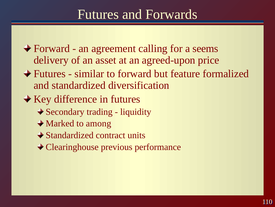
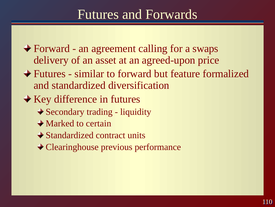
seems: seems -> swaps (205, 48)
among: among -> certain (99, 123)
